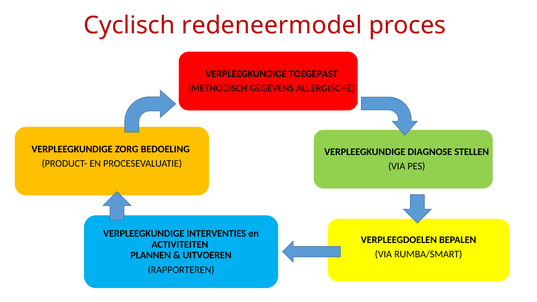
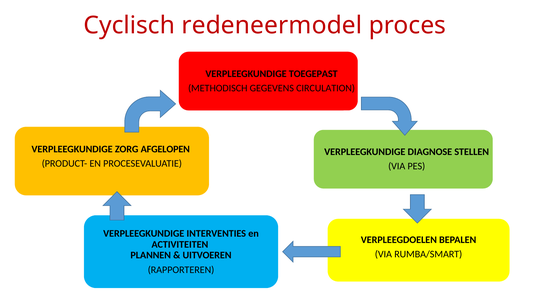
ALLERGISCHE: ALLERGISCHE -> CIRCULATION (326, 88)
BEDOELING: BEDOELING -> AFGELOPEN (165, 149)
